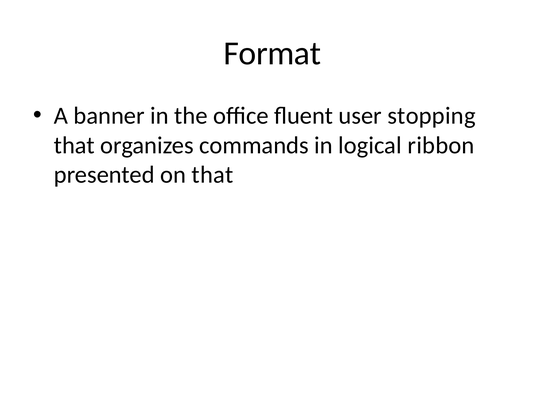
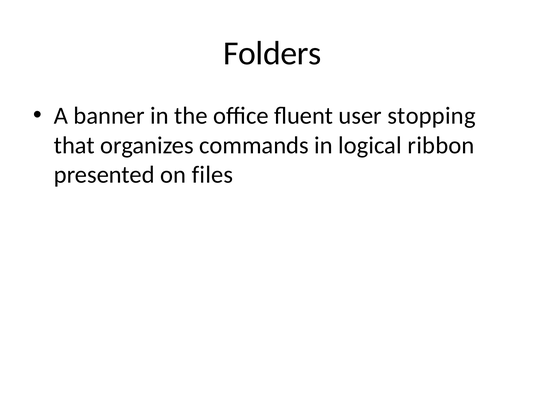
Format: Format -> Folders (272, 53)
on that: that -> files (213, 175)
